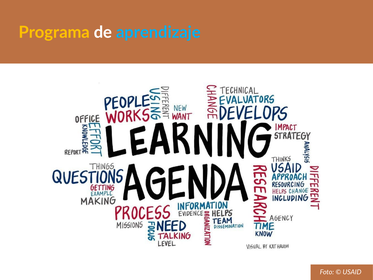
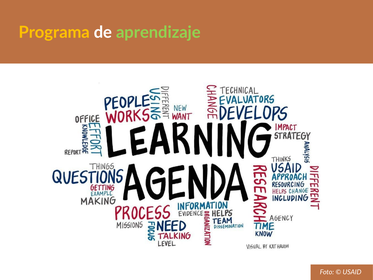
aprendizaje colour: light blue -> light green (158, 32)
